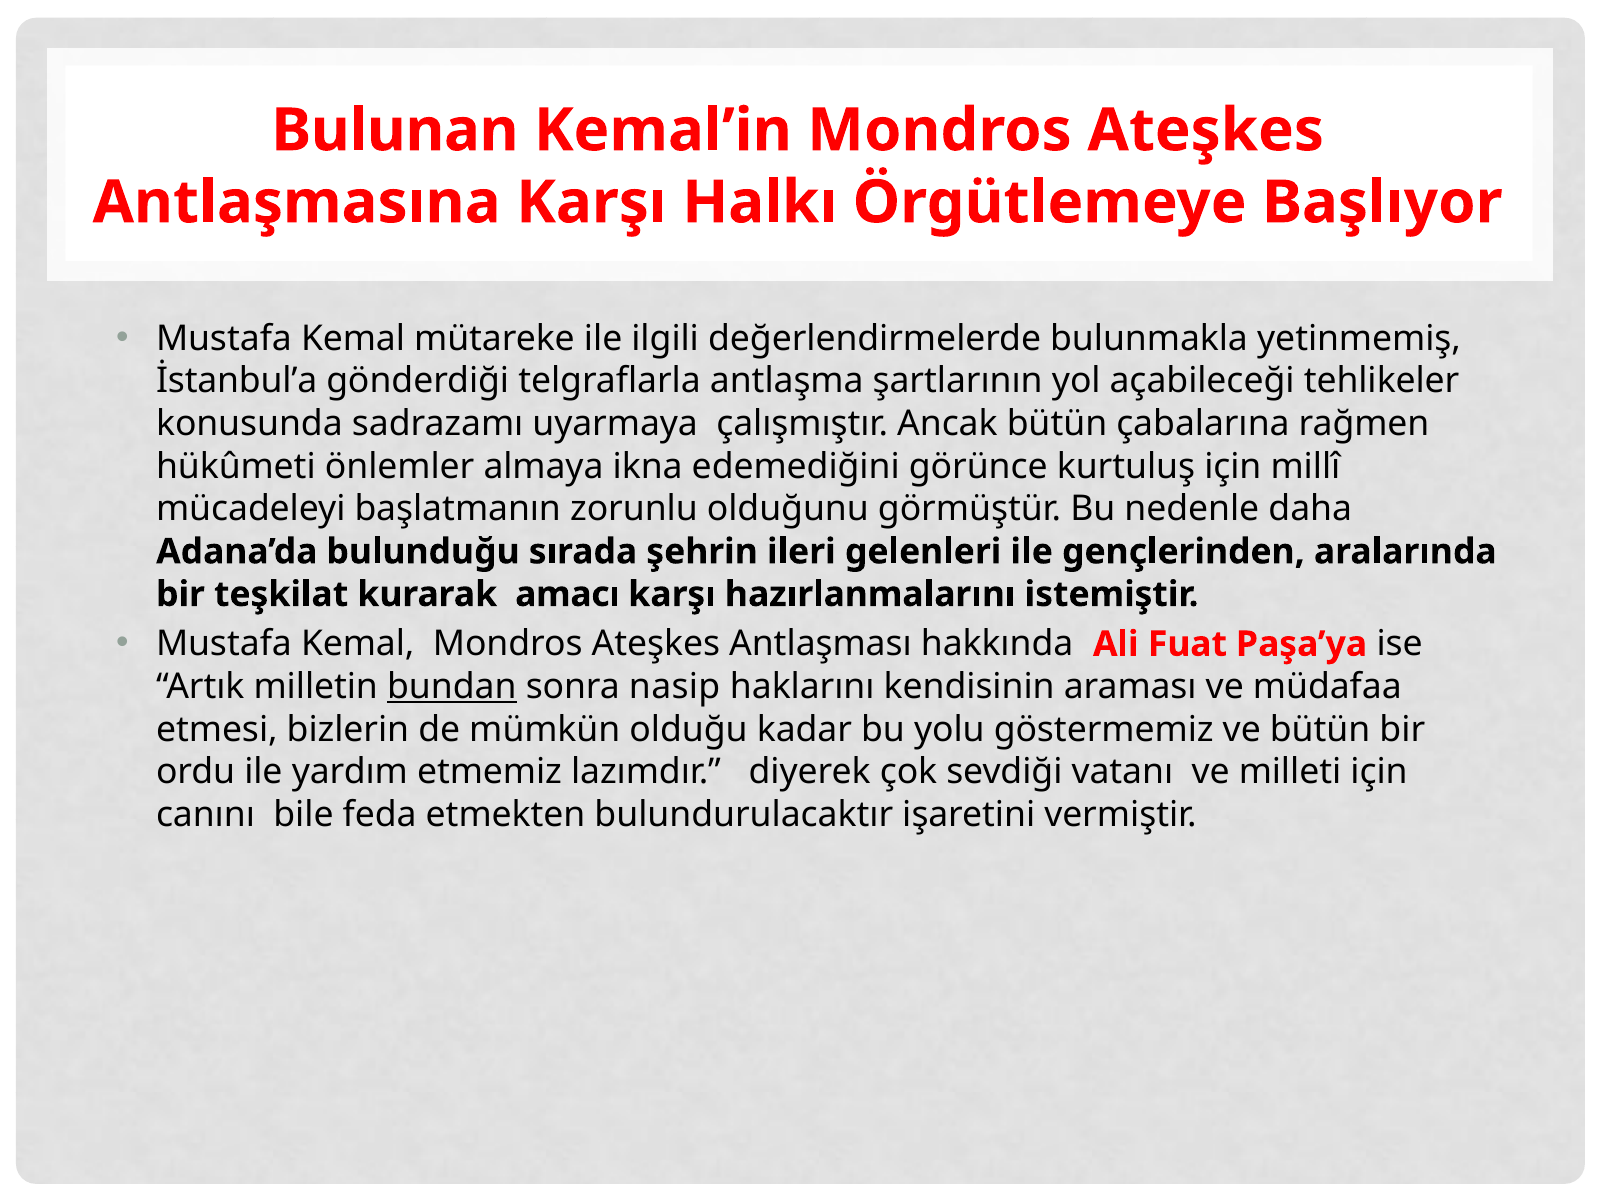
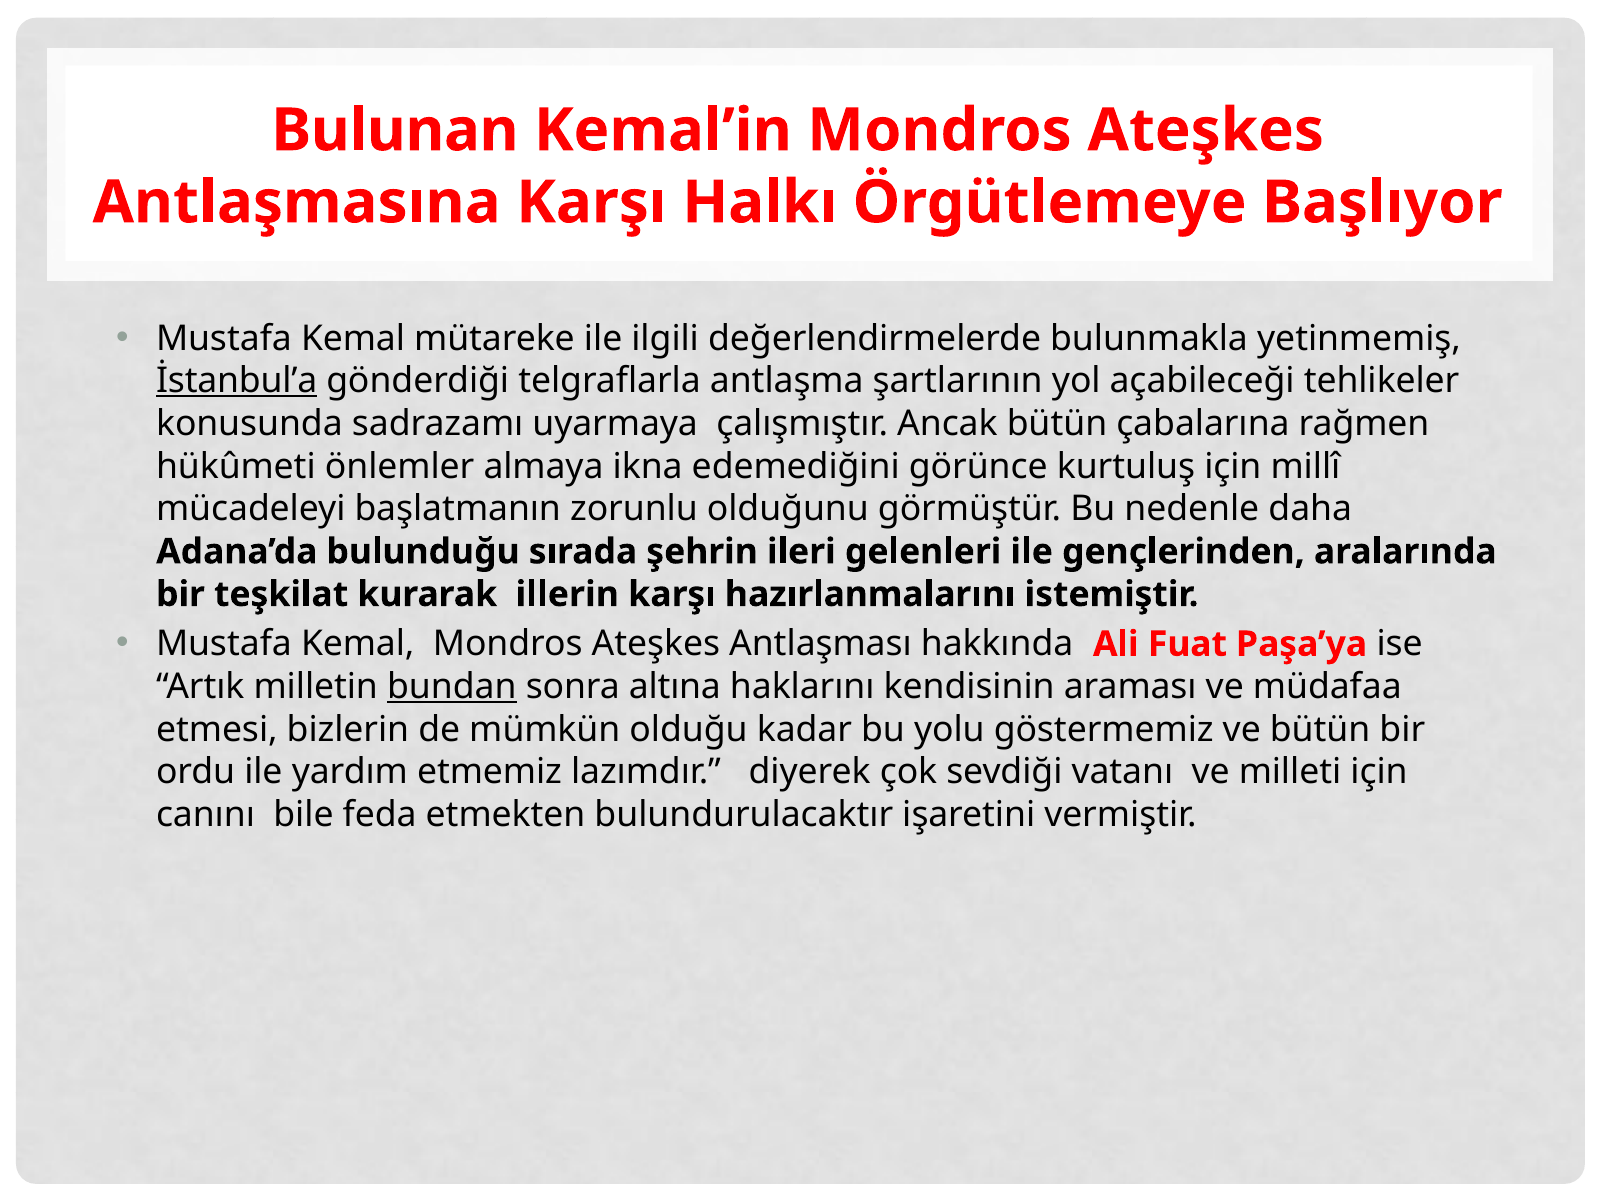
İstanbul’a underline: none -> present (237, 381)
amacı: amacı -> illerin (567, 595)
nasip: nasip -> altına (675, 687)
